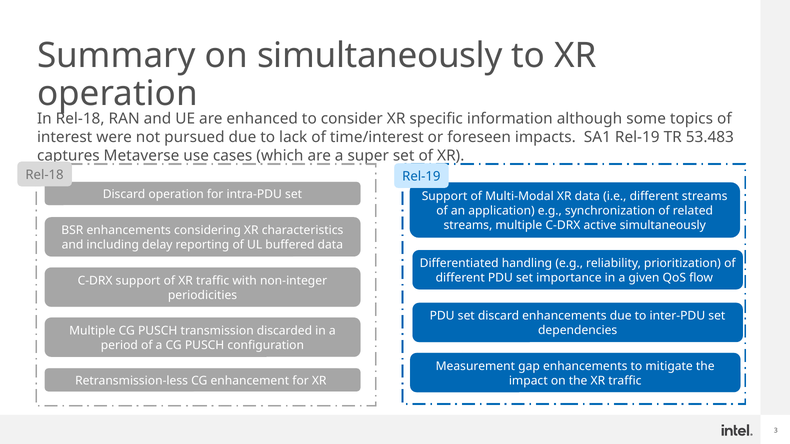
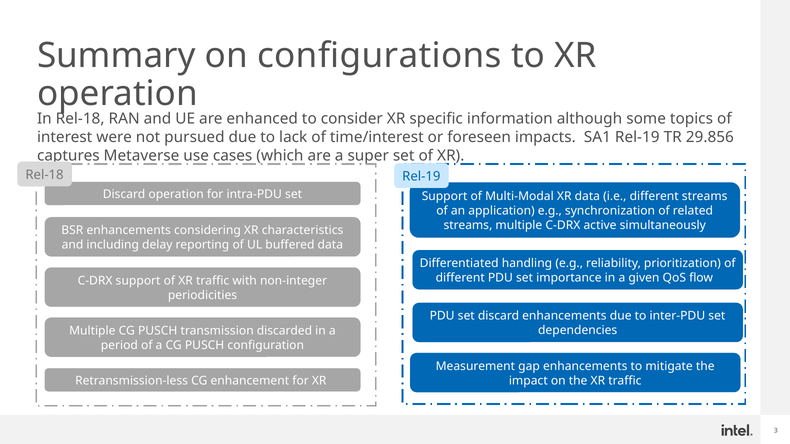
on simultaneously: simultaneously -> configurations (379, 56)
53.483: 53.483 -> 29.856 (710, 137)
